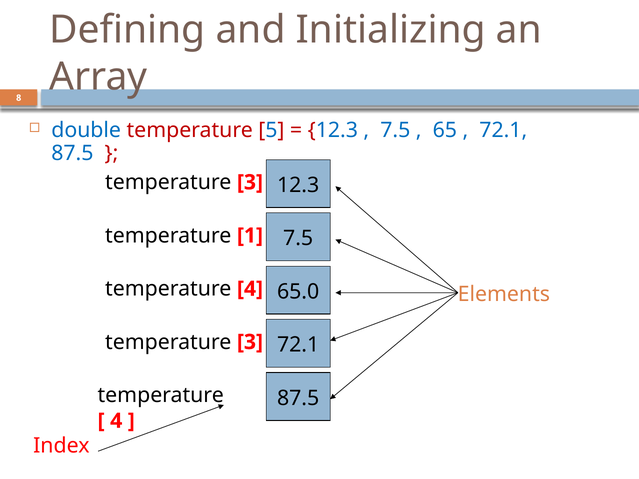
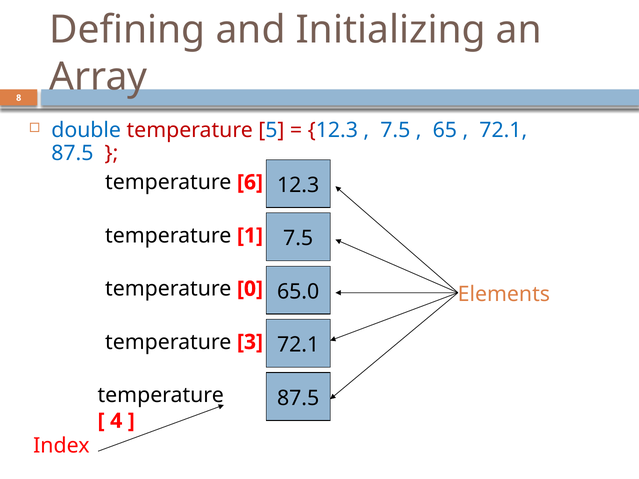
3: 3 -> 6 (250, 182)
temperature 4: 4 -> 0 (250, 289)
